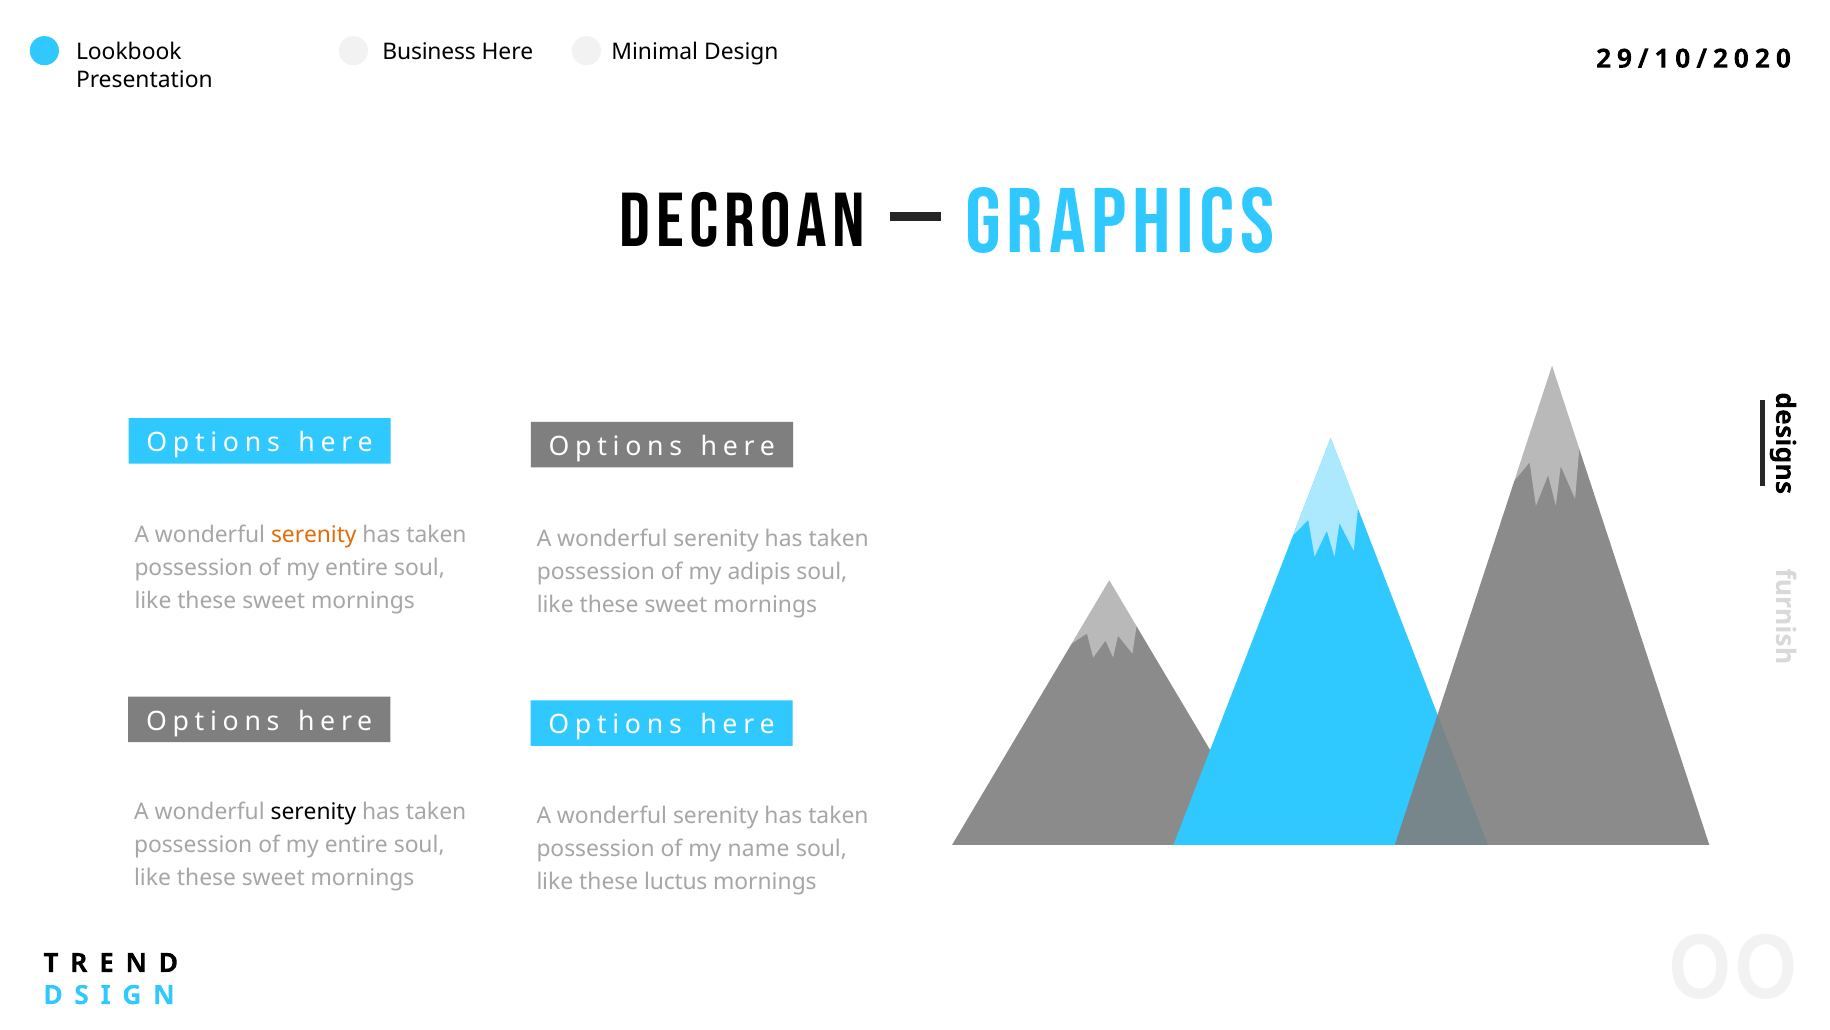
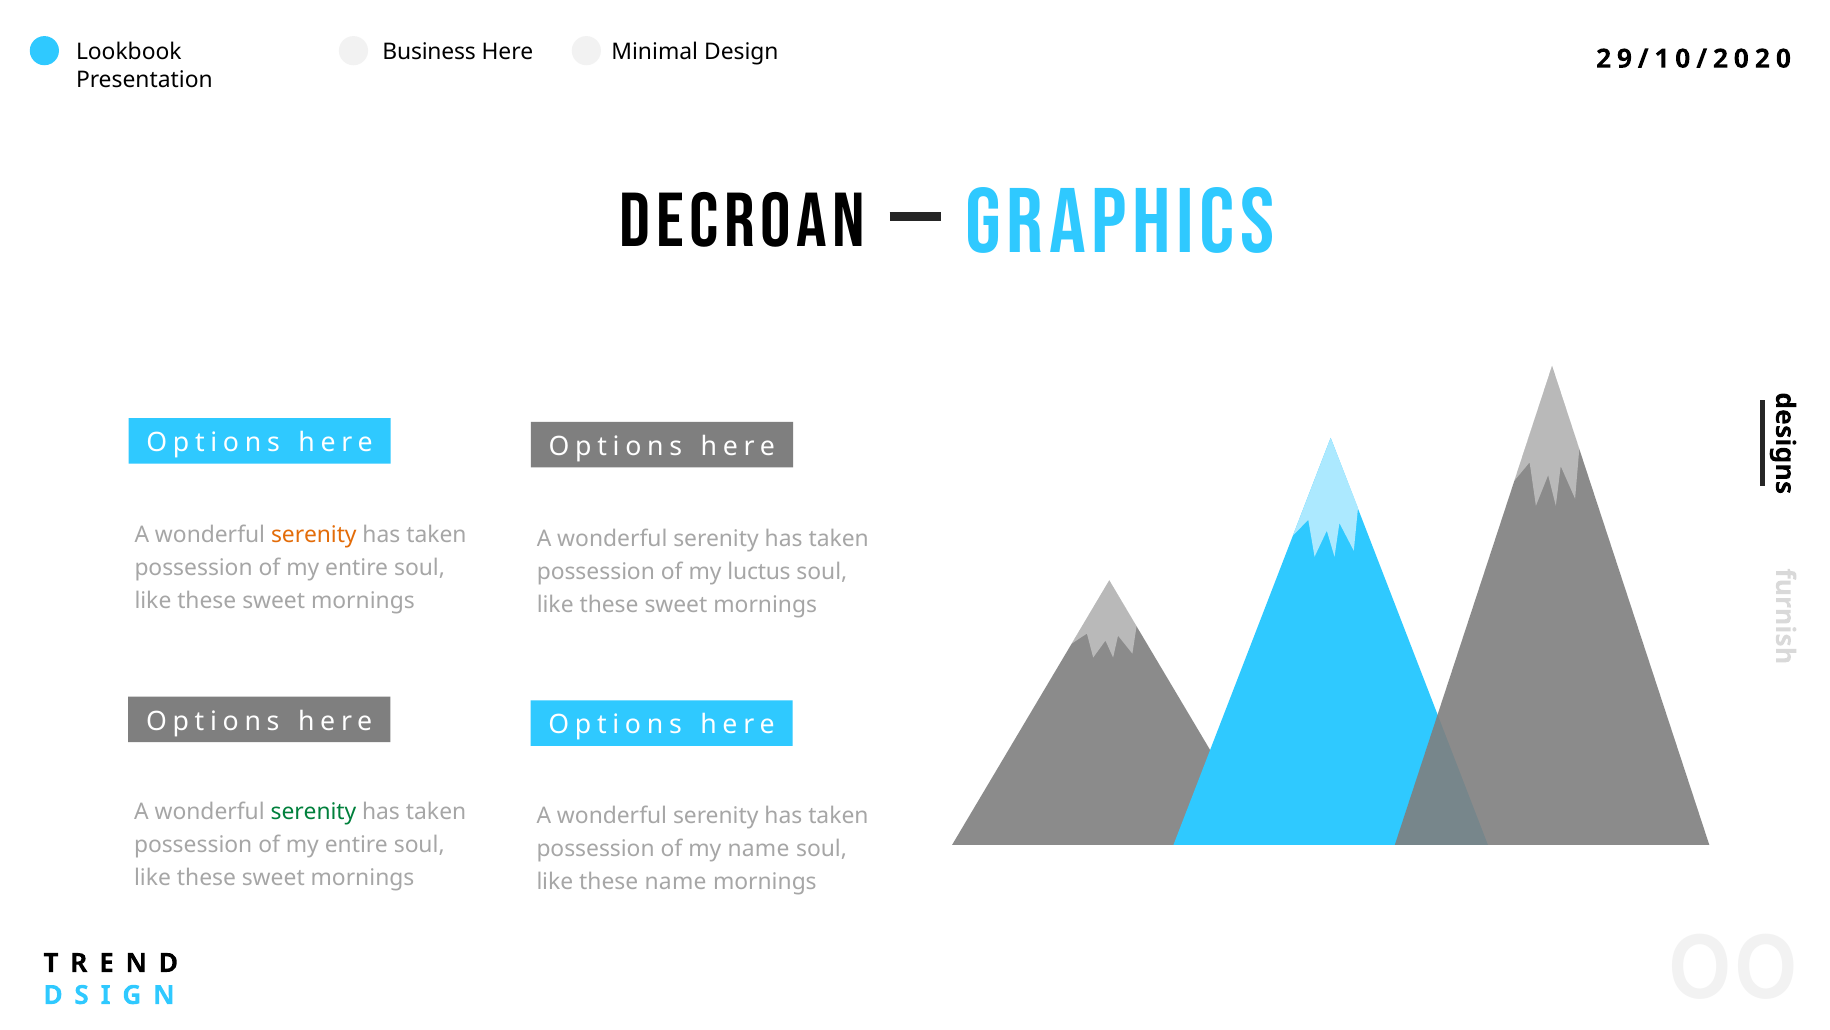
adipis: adipis -> luctus (759, 571)
serenity colour: black -> green (313, 812)
these luctus: luctus -> name (676, 881)
